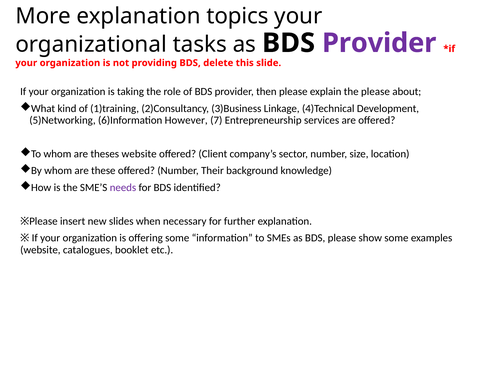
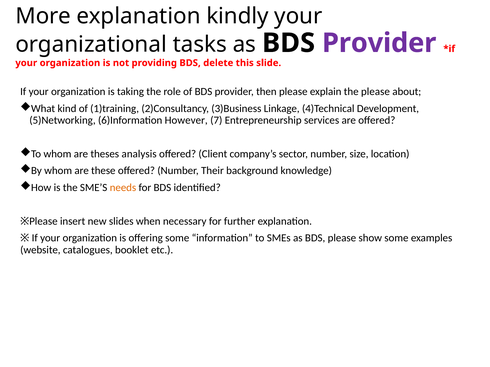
topics: topics -> kindly (238, 16)
theses website: website -> analysis (139, 154)
needs colour: purple -> orange (123, 188)
